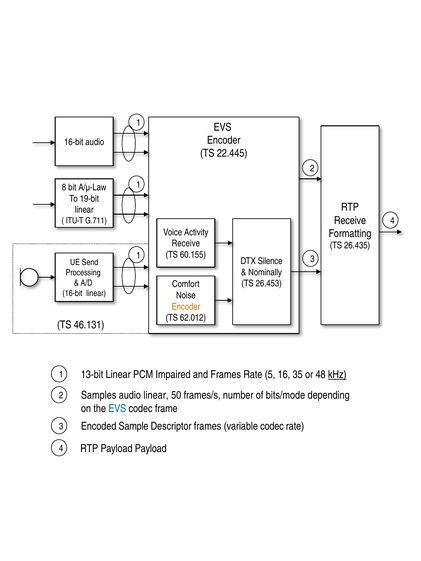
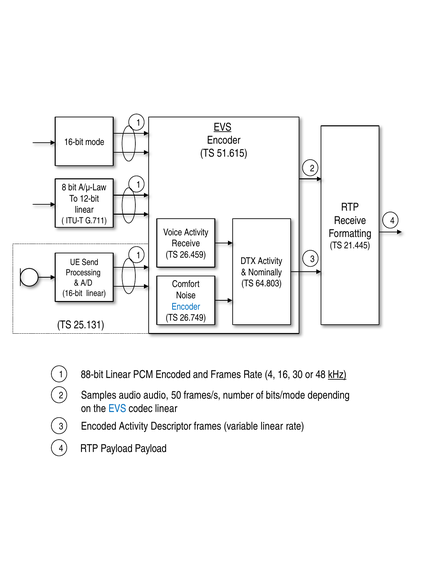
EVS underline: none -> present (223, 127)
16-bit audio: audio -> mode (95, 142)
22.445: 22.445 -> 51.615 (232, 153)
19-bit: 19-bit -> 12-bit (89, 199)
26.435: 26.435 -> 21.445 (357, 246)
60.155: 60.155 -> 26.459 (193, 255)
DTX Silence: Silence -> Activity (270, 261)
26.453: 26.453 -> 64.803 (269, 284)
Encoder colour: orange -> blue (186, 307)
62.012: 62.012 -> 26.749 (193, 318)
46.131: 46.131 -> 25.131 (89, 325)
13-bit: 13-bit -> 88-bit (92, 375)
PCM Impaired: Impaired -> Encoded (173, 375)
Rate 5: 5 -> 4 (270, 375)
35: 35 -> 30 (298, 375)
audio linear: linear -> audio (156, 396)
codec frame: frame -> linear (166, 409)
Encoded Sample: Sample -> Activity (133, 427)
variable codec: codec -> linear (272, 427)
